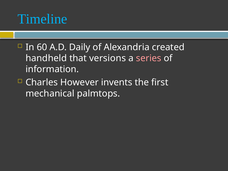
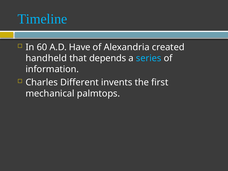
Daily: Daily -> Have (80, 47)
versions: versions -> depends (108, 58)
series colour: pink -> light blue (149, 58)
However: However -> Different (79, 82)
